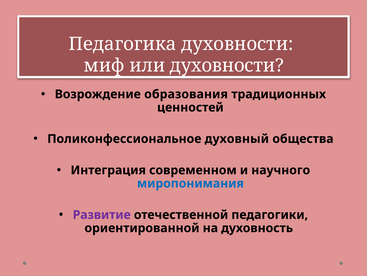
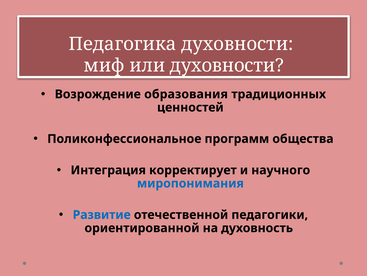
духовный: духовный -> программ (237, 138)
современном: современном -> корректирует (193, 170)
Развитие colour: purple -> blue (102, 214)
